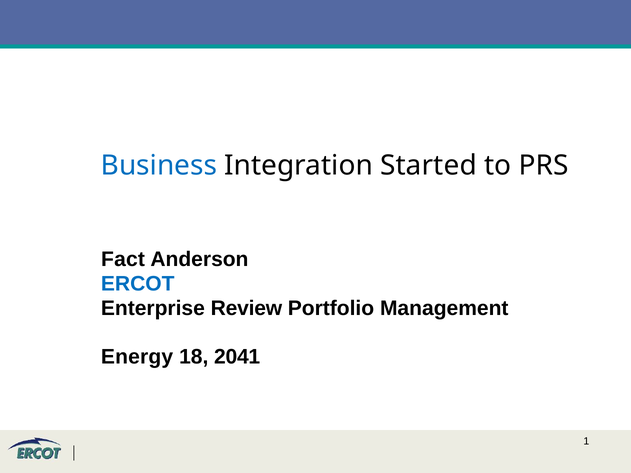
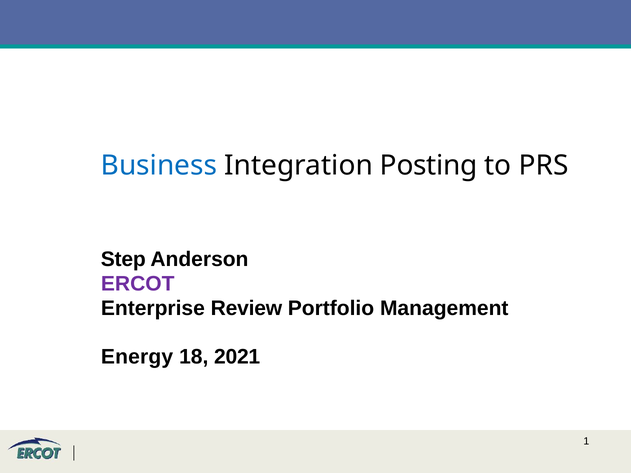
Started: Started -> Posting (429, 166)
Fact: Fact -> Step (123, 259)
ERCOT colour: blue -> purple (138, 284)
2041: 2041 -> 2021 (237, 357)
